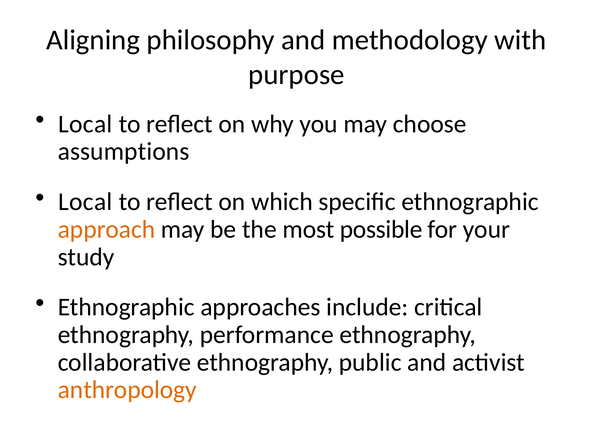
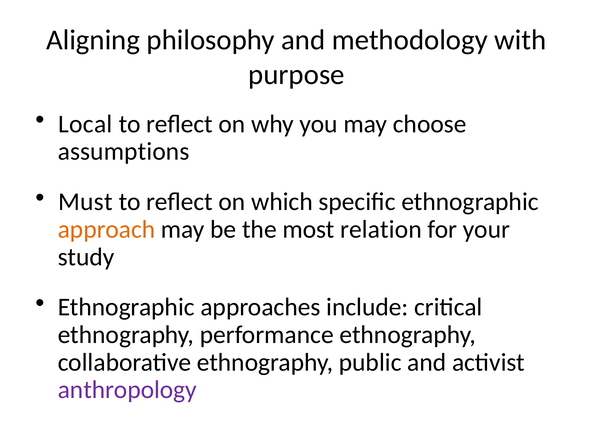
Local: Local -> Must (85, 202)
possible: possible -> relation (381, 229)
anthropology colour: orange -> purple (127, 390)
